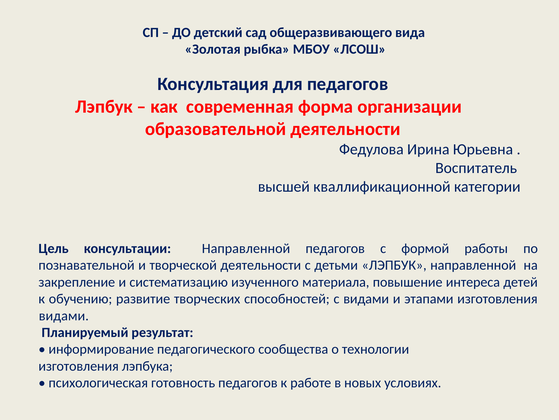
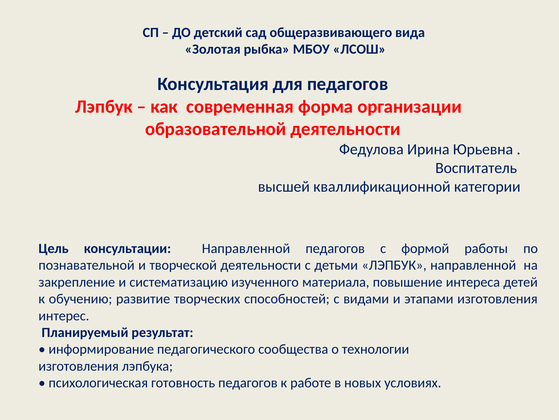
видами: видами -> интерес (64, 315)
